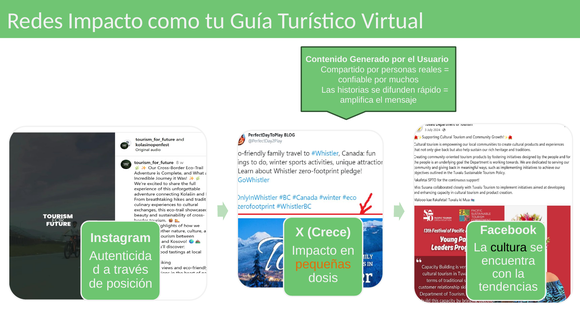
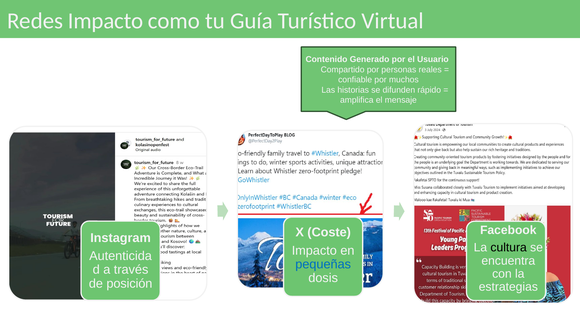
Crece: Crece -> Coste (329, 232)
pequeñas colour: orange -> blue (323, 264)
tendencias: tendencias -> estrategias (508, 286)
